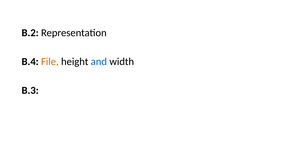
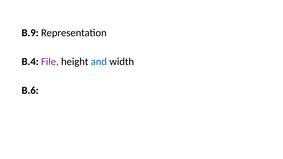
B.2: B.2 -> B.9 (30, 33)
File colour: orange -> purple (50, 62)
B.3: B.3 -> B.6 (30, 90)
